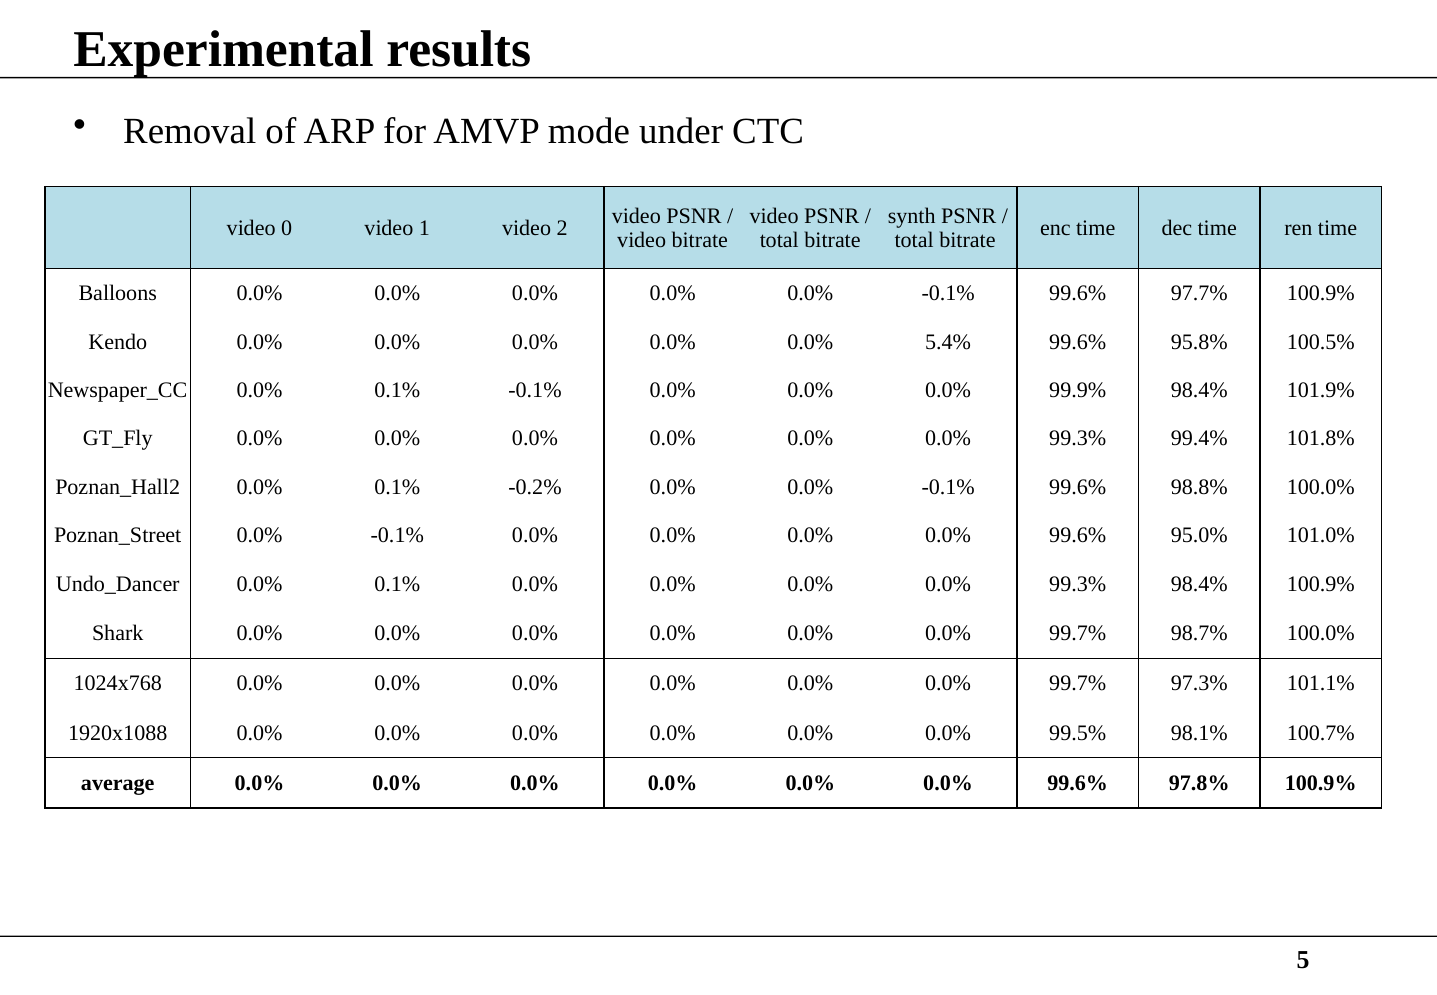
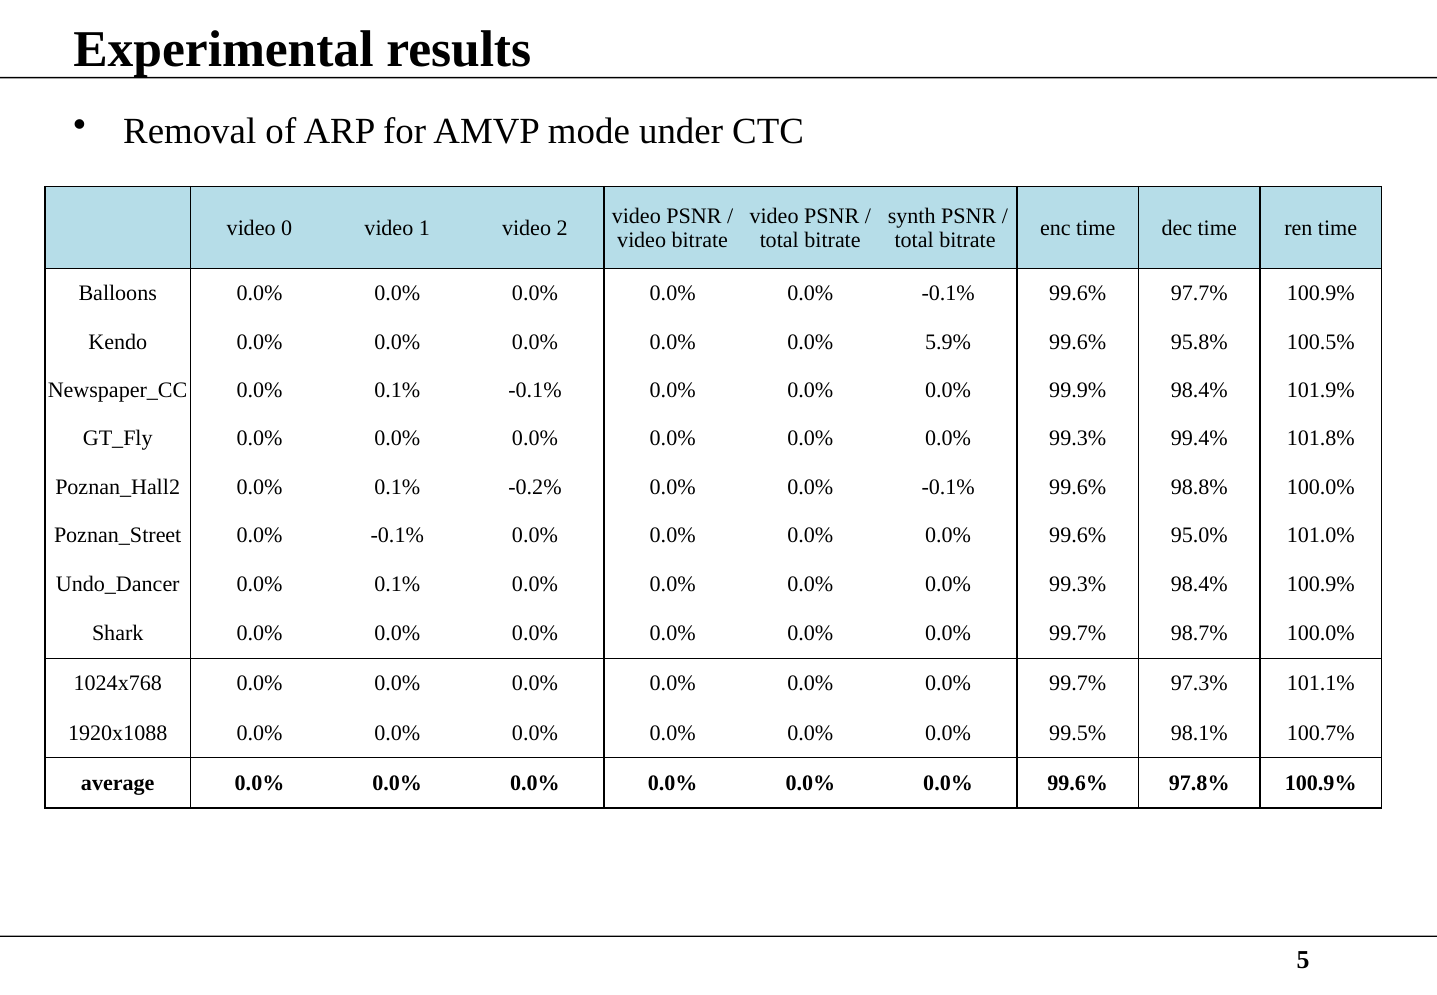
5.4%: 5.4% -> 5.9% (948, 342)
